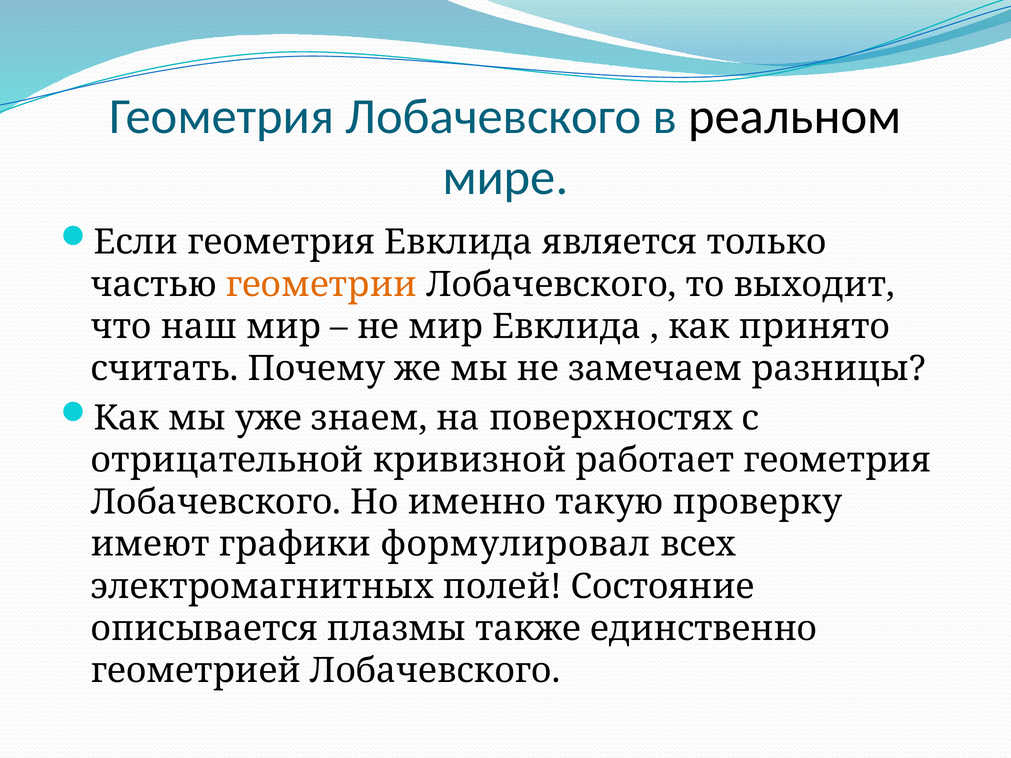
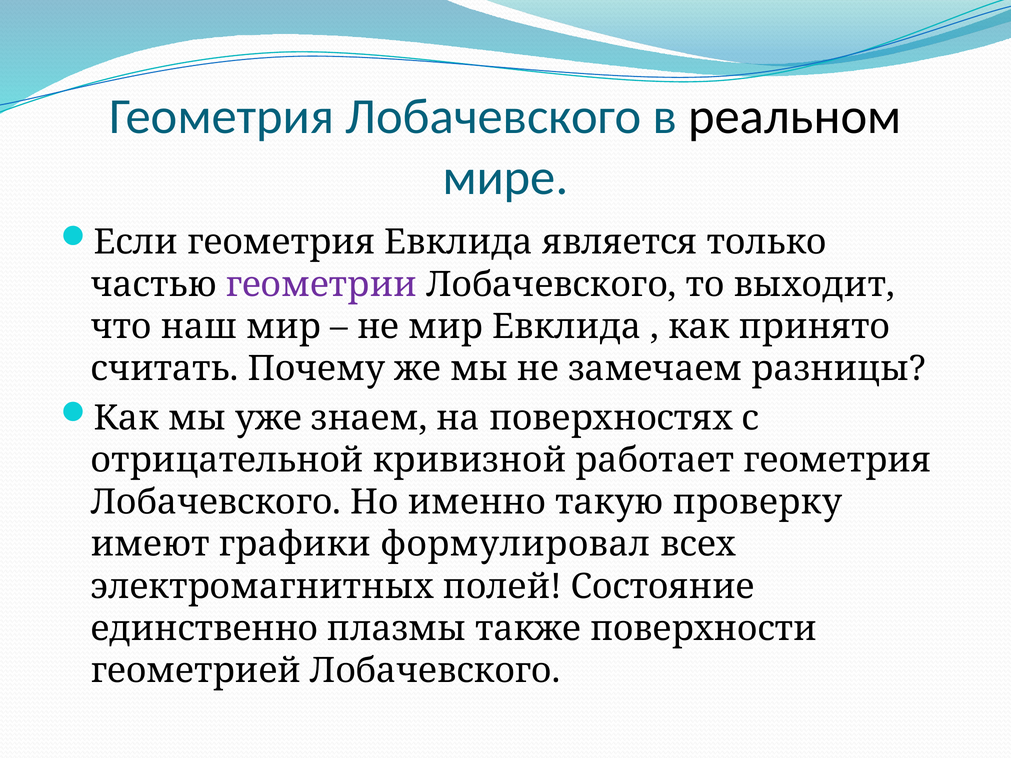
геометрии colour: orange -> purple (321, 285)
описывается: описывается -> единственно (205, 629)
единственно: единственно -> поверхности (704, 629)
